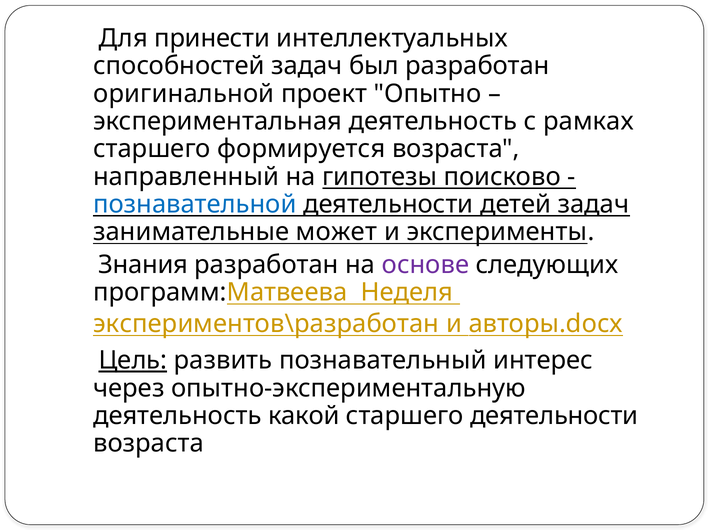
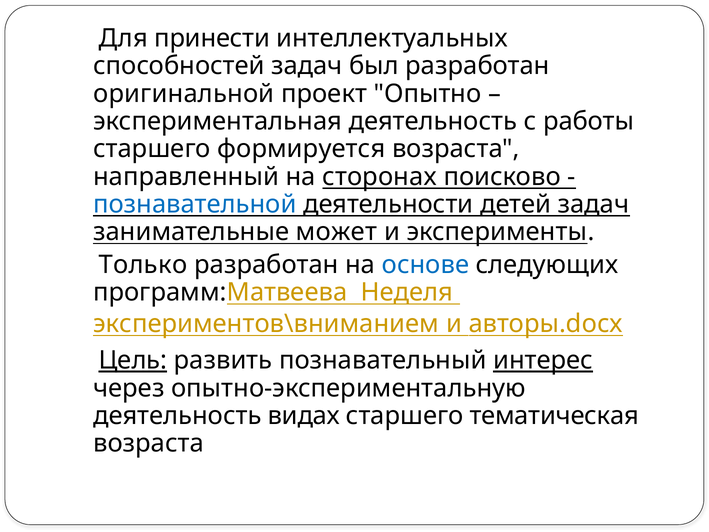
рамках: рамках -> работы (589, 121)
гипотезы: гипотезы -> сторонах (380, 177)
Знания: Знания -> Только (143, 265)
основе colour: purple -> blue (425, 265)
экспериментов\разработан: экспериментов\разработан -> экспериментов\вниманием (266, 324)
интерес underline: none -> present (543, 360)
какой: какой -> видах (304, 416)
старшего деятельности: деятельности -> тематическая (554, 416)
